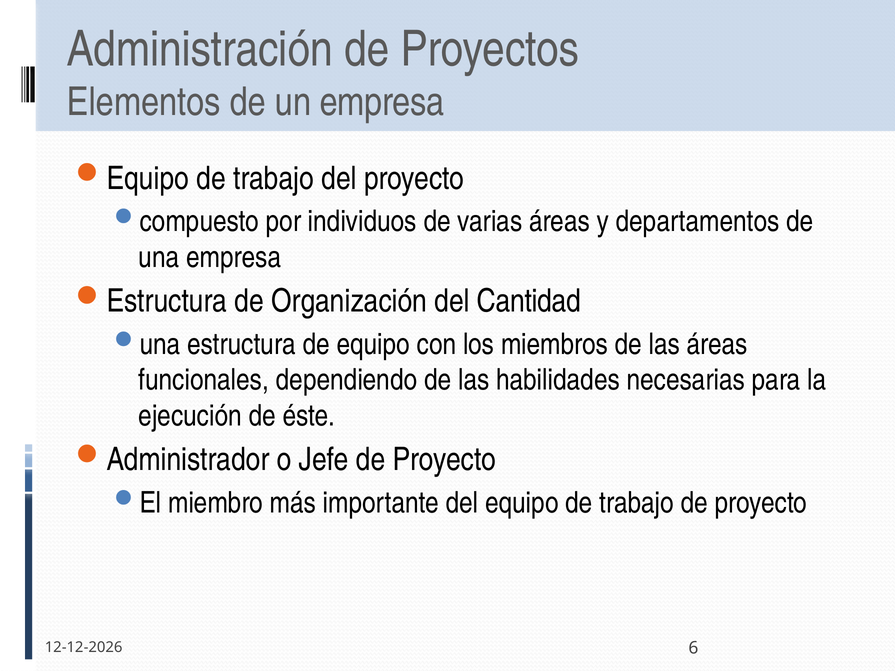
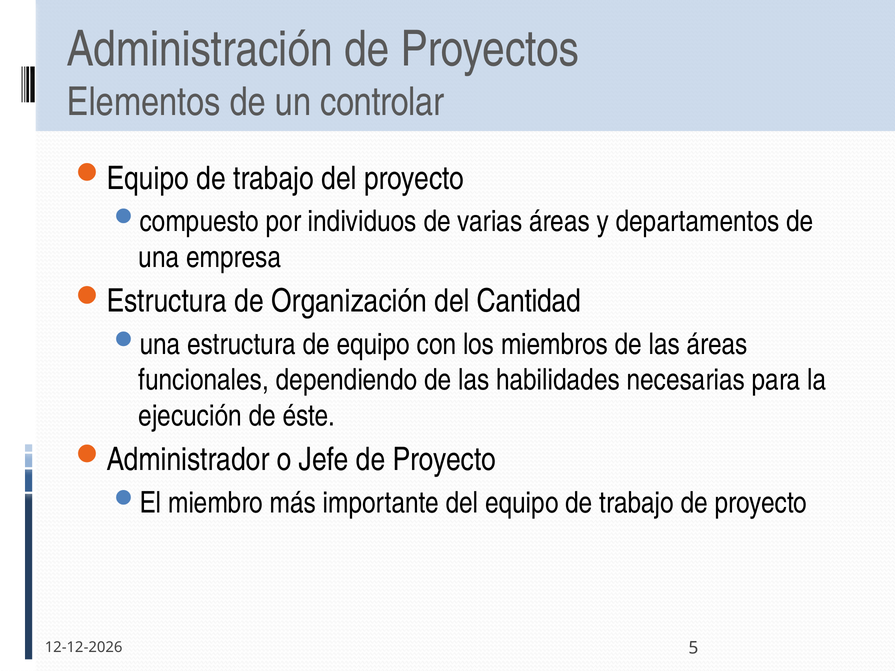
un empresa: empresa -> controlar (382, 102)
6: 6 -> 5 (693, 648)
